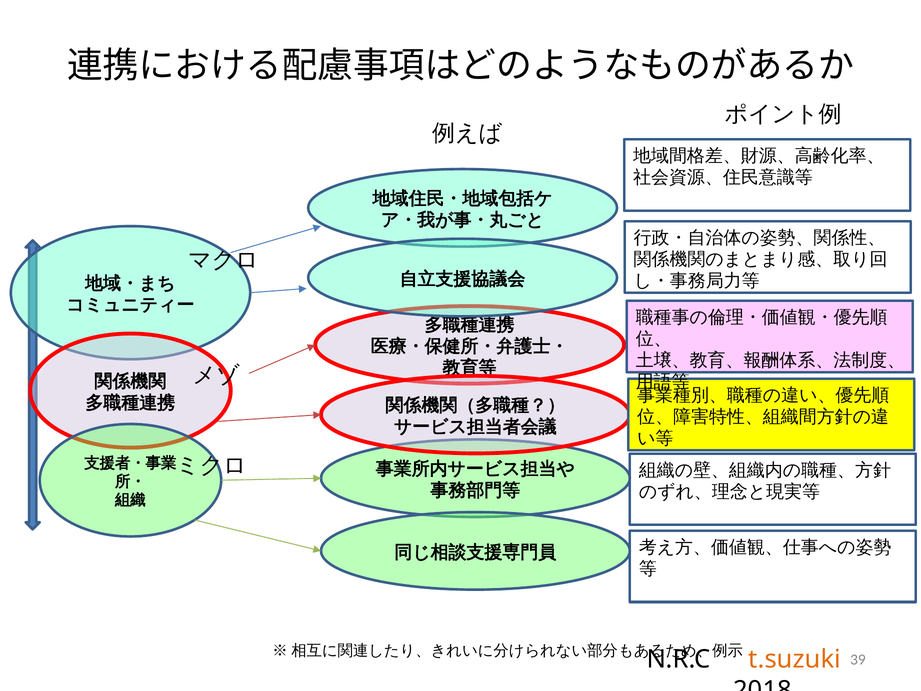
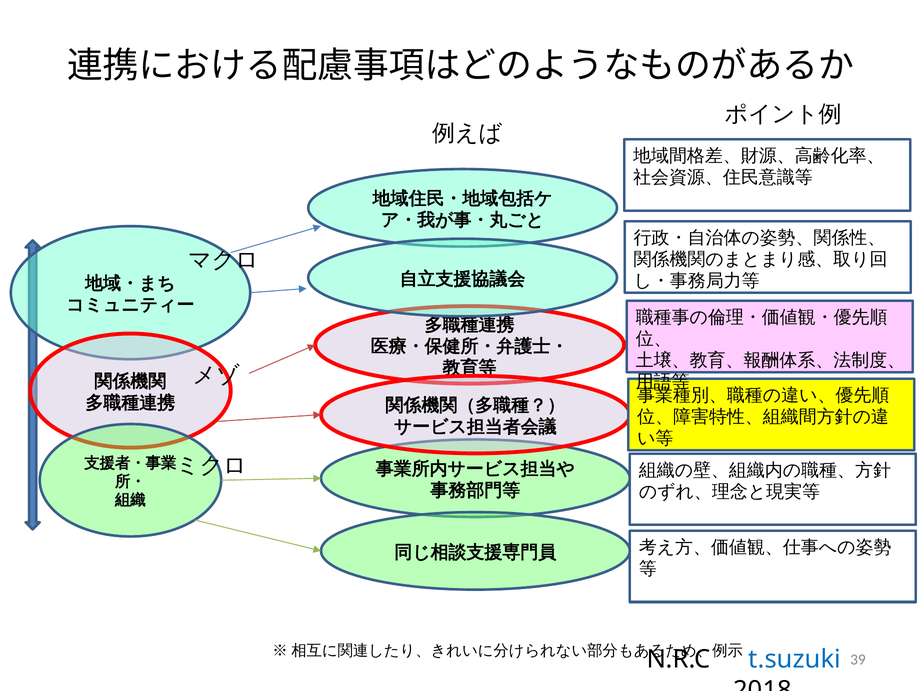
t.suzuki colour: orange -> blue (795, 659)
